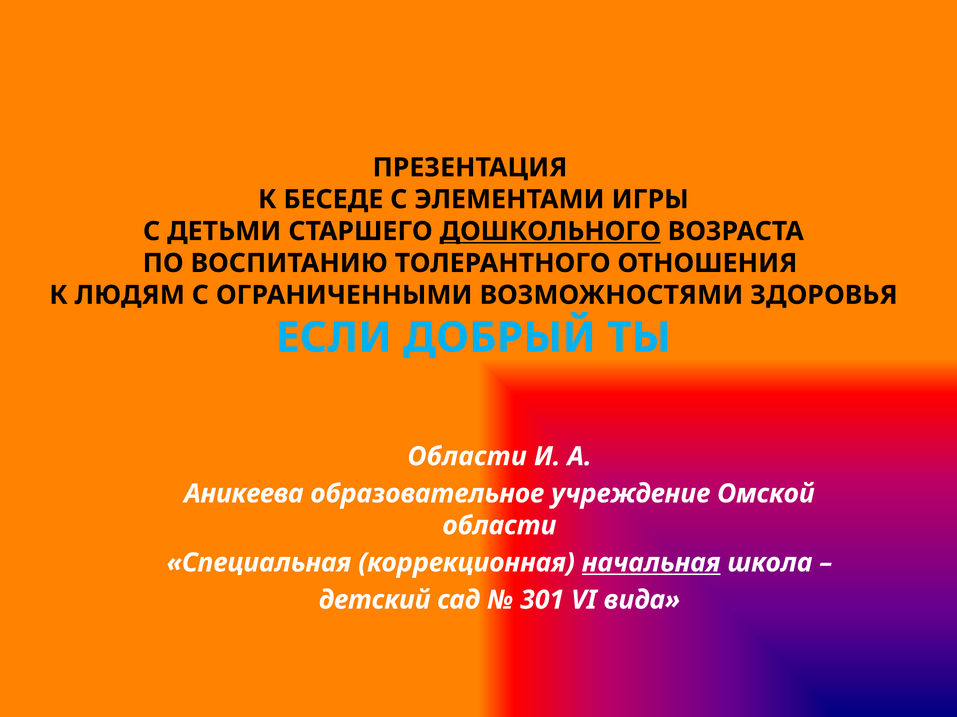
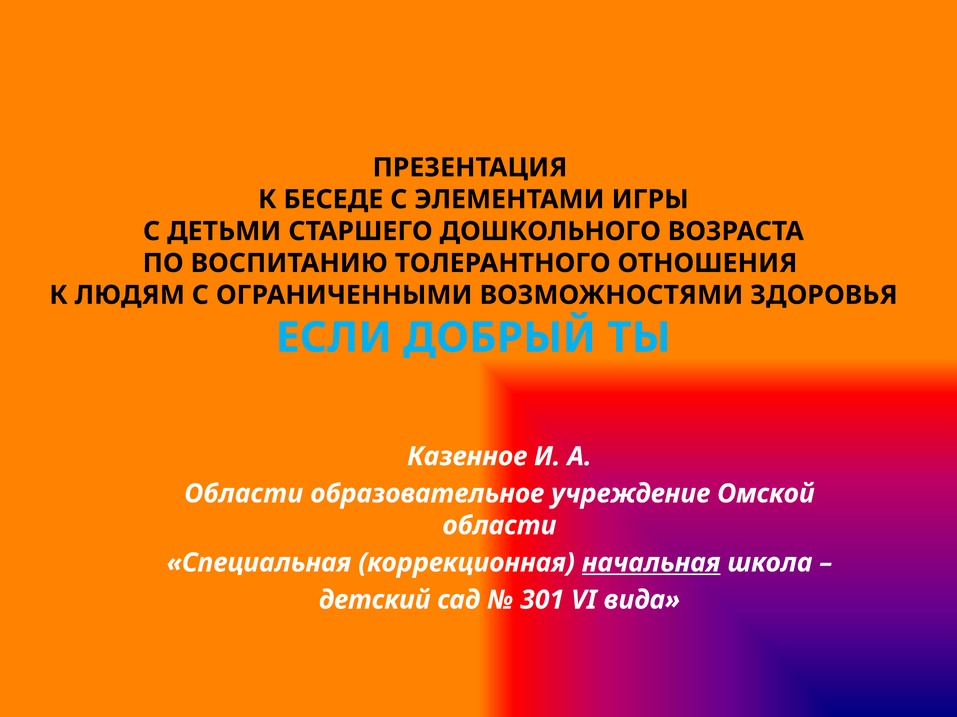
ДОШКОЛЬНОГО underline: present -> none (550, 232)
Области: Области -> Казенное (467, 457)
Аникеева: Аникеева -> Области (244, 494)
